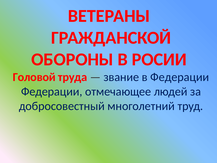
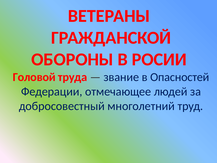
в Федерации: Федерации -> Опасностей (180, 77)
